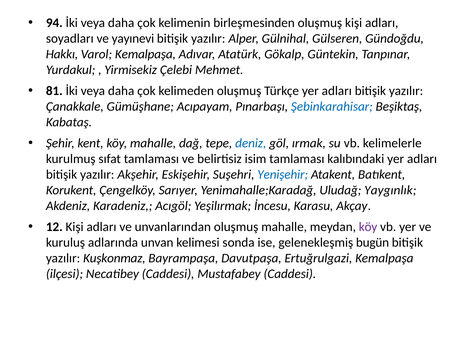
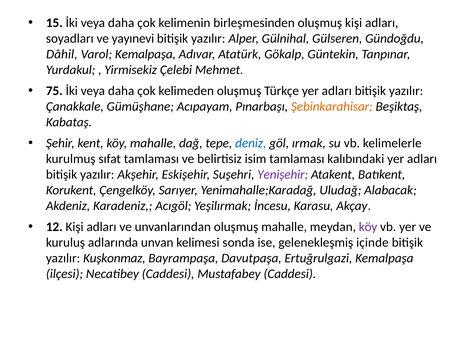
94: 94 -> 15 (54, 23)
Hakkı: Hakkı -> Dâhil (62, 54)
81: 81 -> 75 (54, 91)
Şebinkarahisar colour: blue -> orange (332, 107)
Yenişehir colour: blue -> purple (283, 175)
Yaygınlık: Yaygınlık -> Alabacak (390, 190)
bugün: bugün -> içinde (372, 243)
